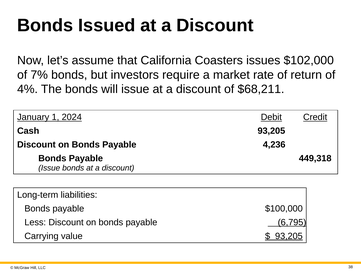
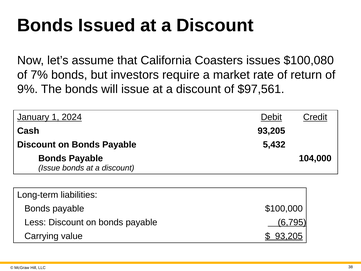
$102,000: $102,000 -> $100,080 (309, 60)
4%: 4% -> 9% (28, 89)
$68,211: $68,211 -> $97,561 (261, 89)
4,236: 4,236 -> 5,432 (274, 145)
449,318: 449,318 -> 104,000 (315, 158)
